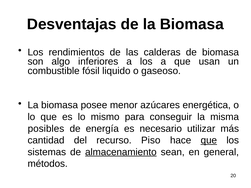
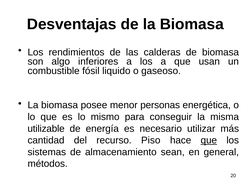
azúcares: azúcares -> personas (160, 105)
posibles: posibles -> utilizable (46, 129)
almacenamiento underline: present -> none (121, 152)
